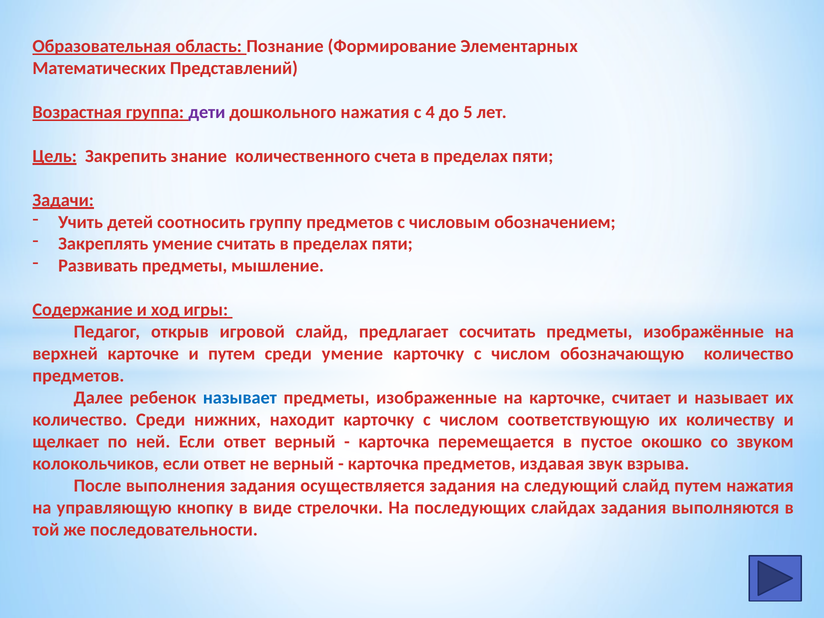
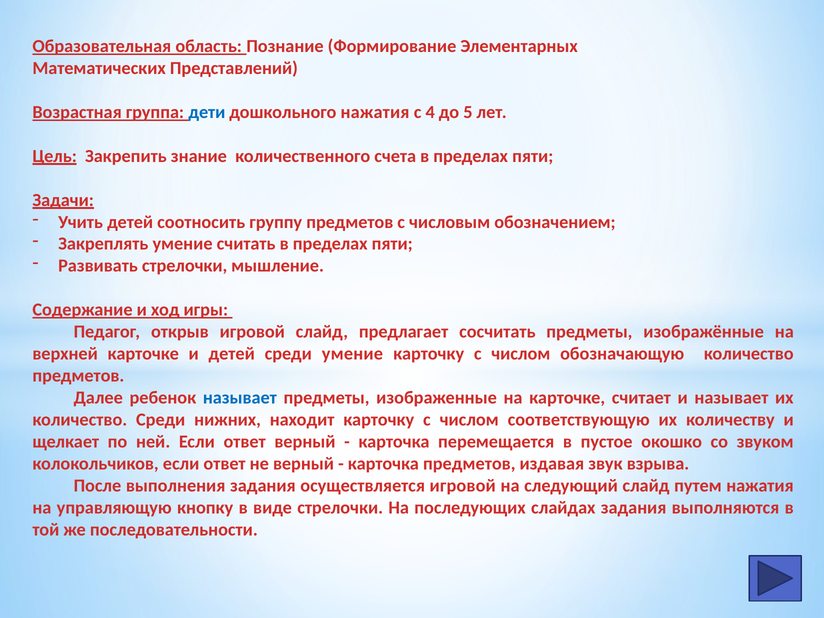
дети colour: purple -> blue (207, 112)
Развивать предметы: предметы -> стрелочки (185, 266)
и путем: путем -> детей (232, 354)
осуществляется задания: задания -> игровой (463, 486)
